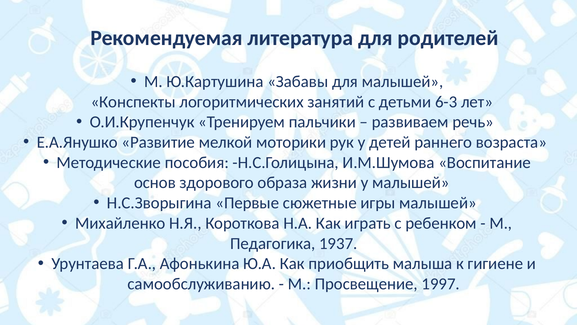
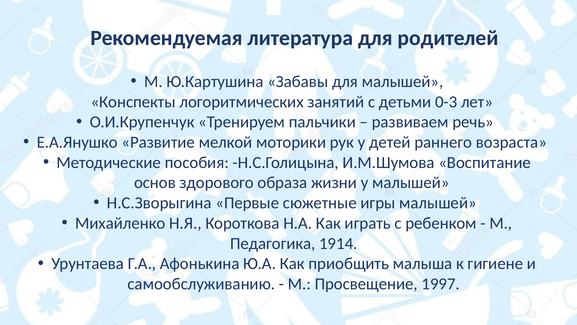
6-3: 6-3 -> 0-3 (446, 102)
1937: 1937 -> 1914 (338, 243)
